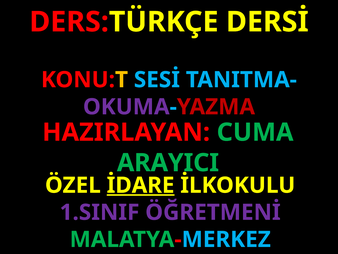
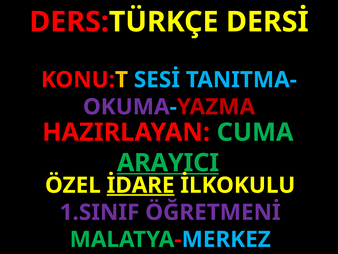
ARAYICI underline: none -> present (168, 163)
